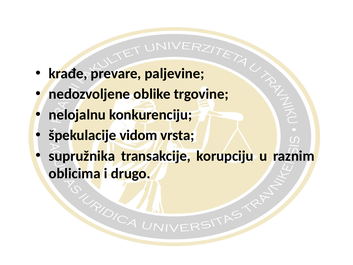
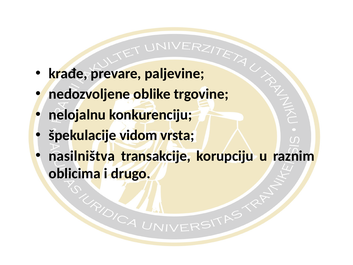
supružnika: supružnika -> nasilništva (82, 156)
